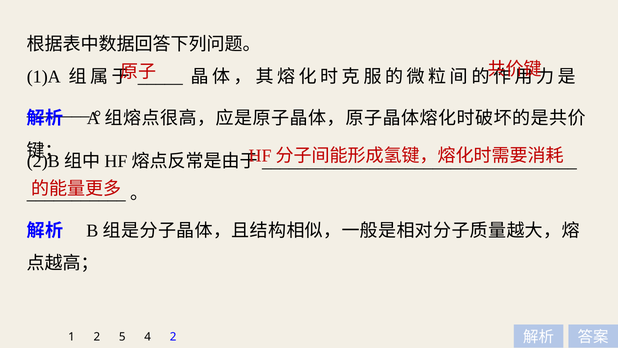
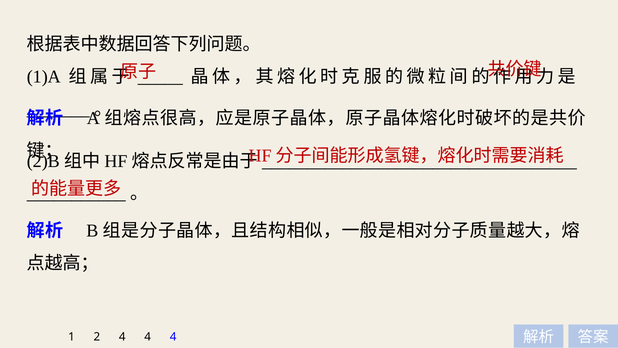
2 5: 5 -> 4 (122, 337)
2: 2 -> 4 (173, 337)
